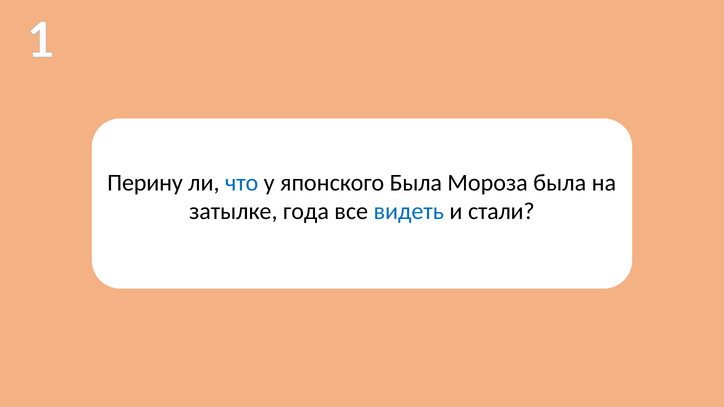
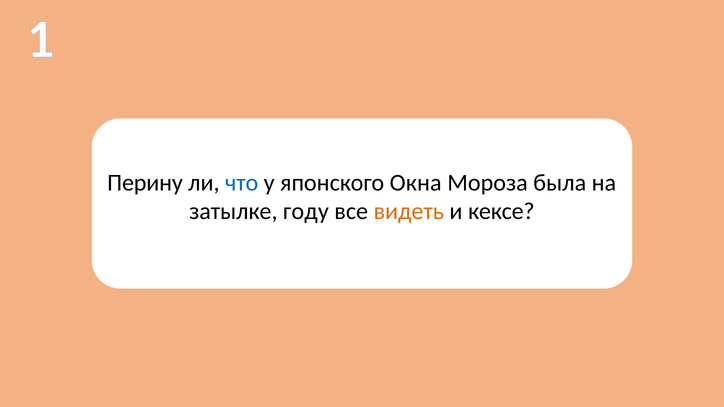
японского Была: Была -> Окна (416, 183)
года: года -> году (306, 212)
видеть colour: blue -> orange (409, 212)
стали: стали -> кексе (501, 212)
